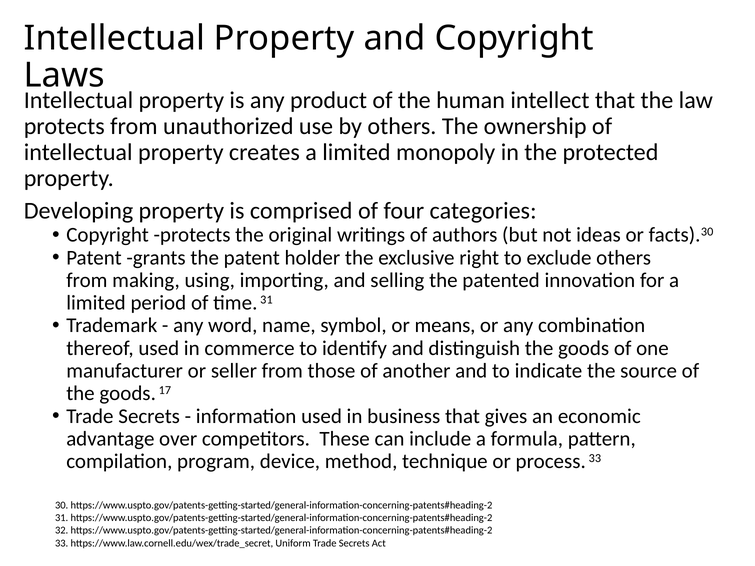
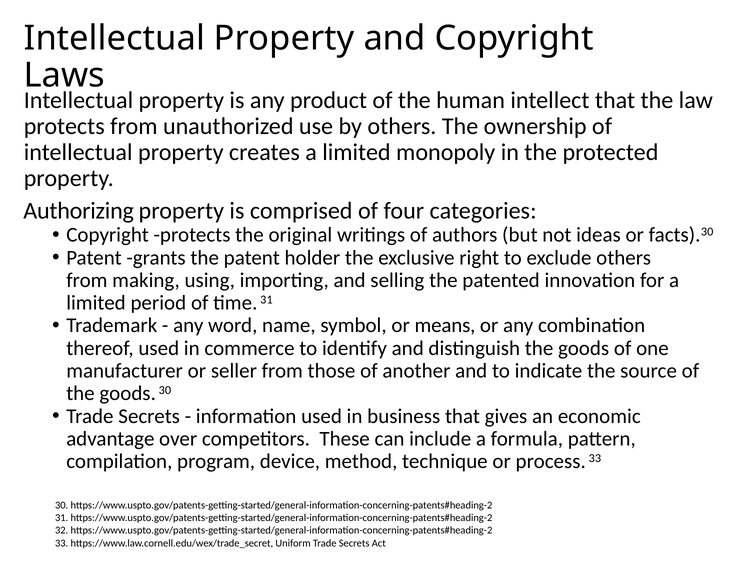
Developing: Developing -> Authorizing (79, 211)
goods 17: 17 -> 30 (165, 390)
